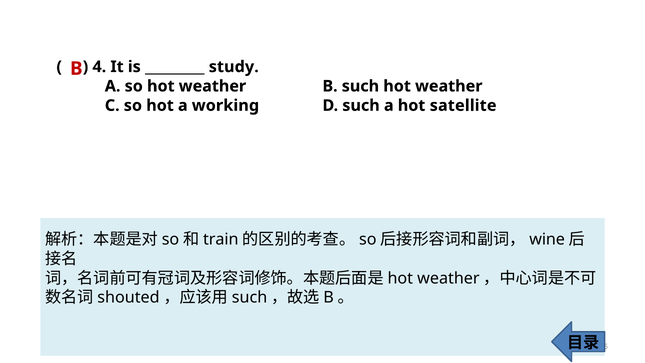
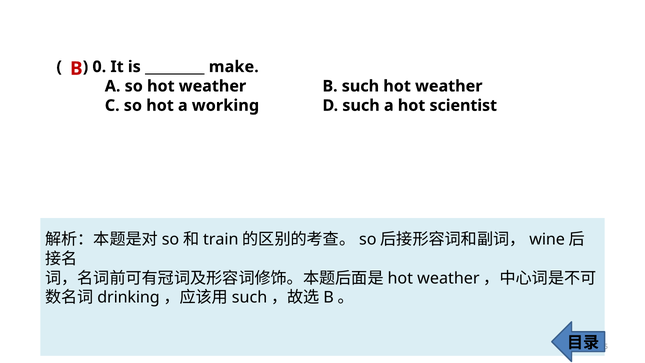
4: 4 -> 0 (99, 67)
study: study -> make (234, 67)
satellite: satellite -> scientist (463, 105)
shouted: shouted -> drinking (129, 297)
